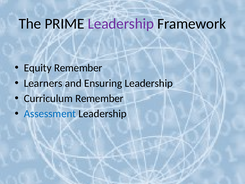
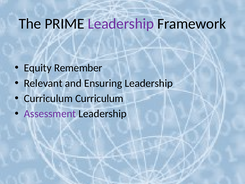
Learners: Learners -> Relevant (43, 83)
Curriculum Remember: Remember -> Curriculum (99, 98)
Assessment colour: blue -> purple (50, 114)
